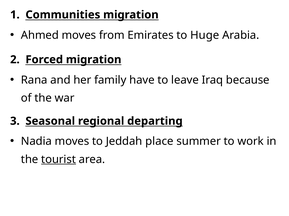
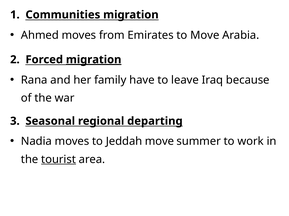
to Huge: Huge -> Move (205, 35)
migration underline: none -> present (94, 60)
Jeddah place: place -> move (159, 142)
